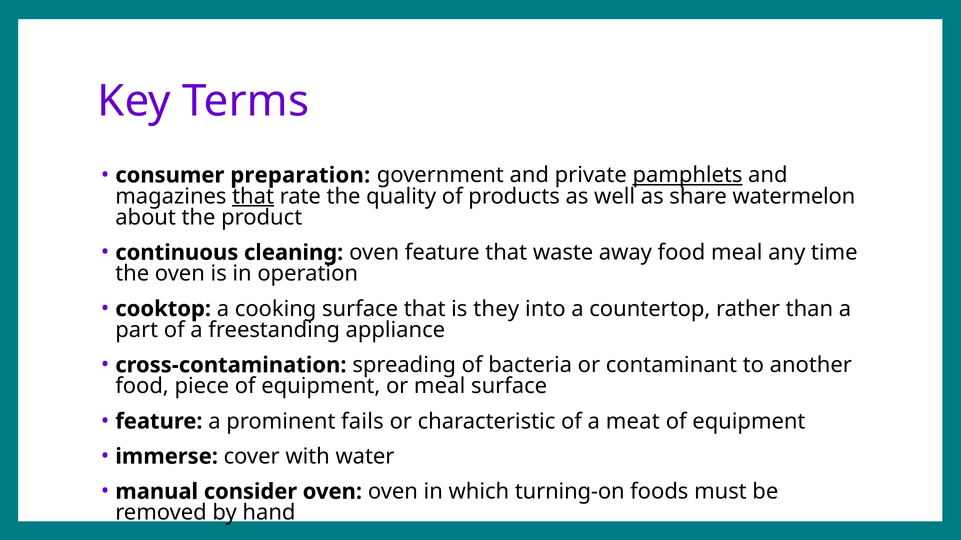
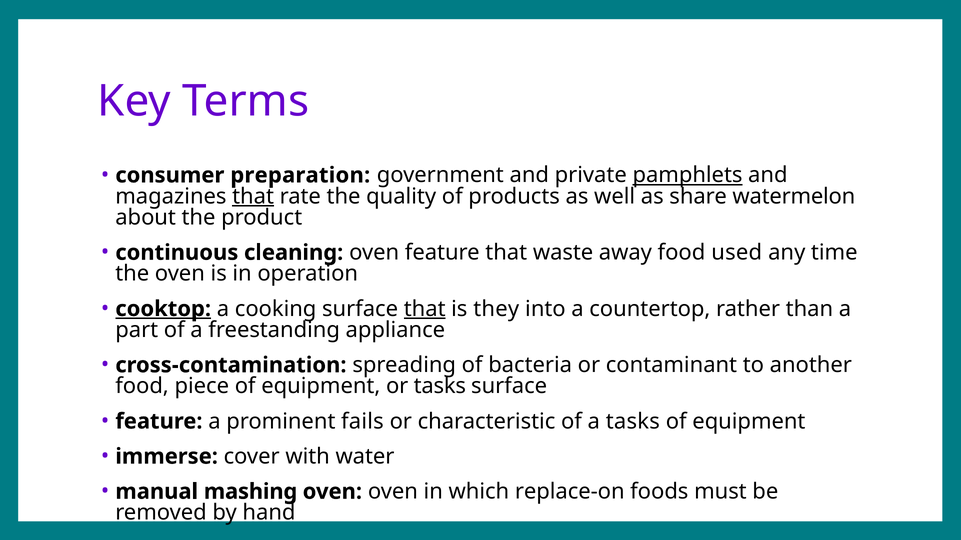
food meal: meal -> used (737, 253)
cooktop underline: none -> present (163, 309)
that underline: none -> present (425, 309)
or meal: meal -> tasks (440, 387)
a meat: meat -> tasks (633, 422)
consider: consider -> mashing (251, 492)
turning-on: turning-on -> replace-on (570, 492)
